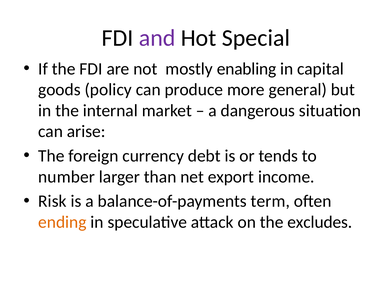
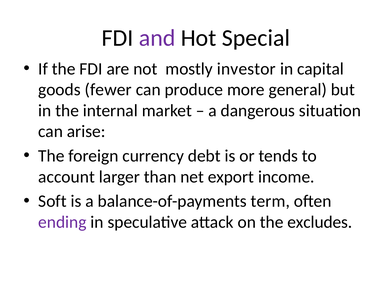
enabling: enabling -> investor (246, 69)
policy: policy -> fewer (108, 90)
number: number -> account (67, 177)
Risk: Risk -> Soft (52, 201)
ending colour: orange -> purple (62, 222)
